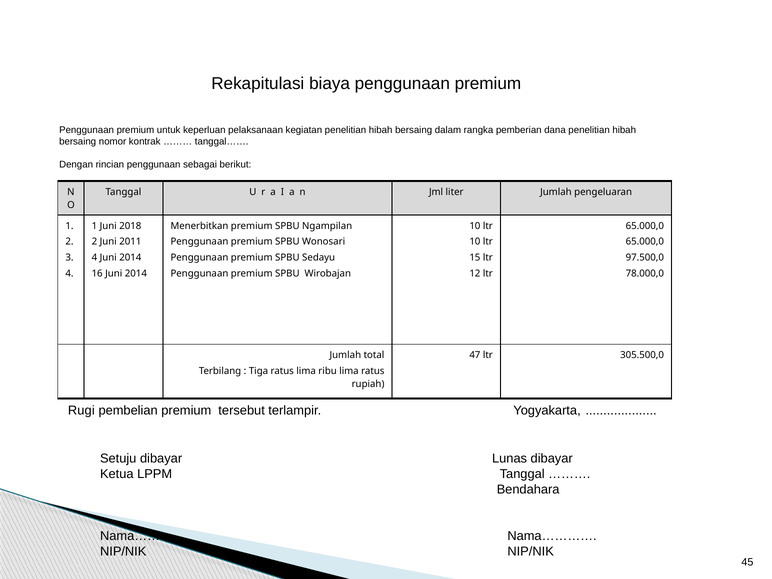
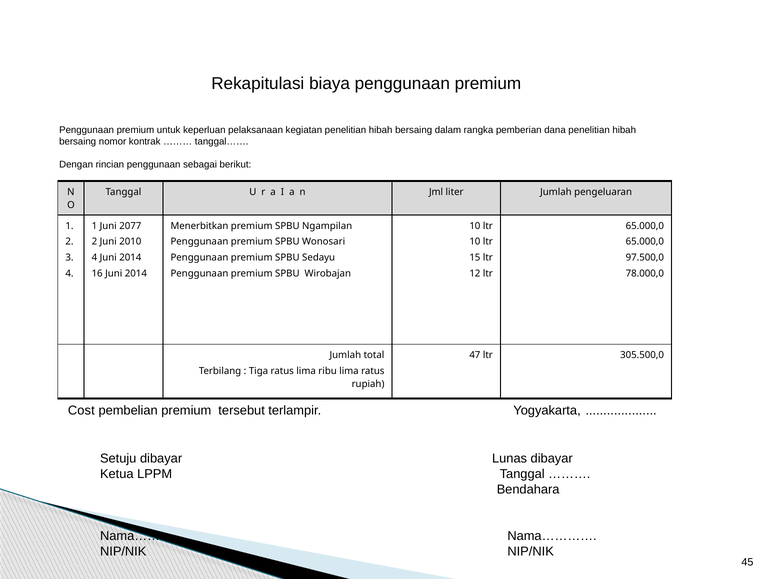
2018: 2018 -> 2077 (130, 226)
2011: 2011 -> 2010 (130, 242)
Rugi: Rugi -> Cost (81, 410)
